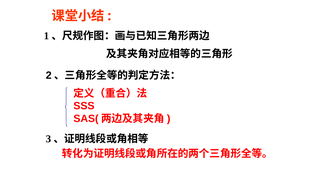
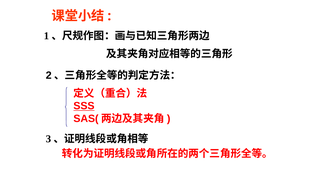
SSS underline: none -> present (84, 106)
